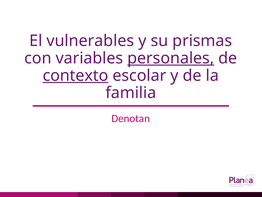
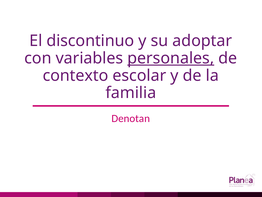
vulnerables: vulnerables -> discontinuo (90, 41)
prismas: prismas -> adoptar (202, 41)
contexto underline: present -> none (75, 75)
